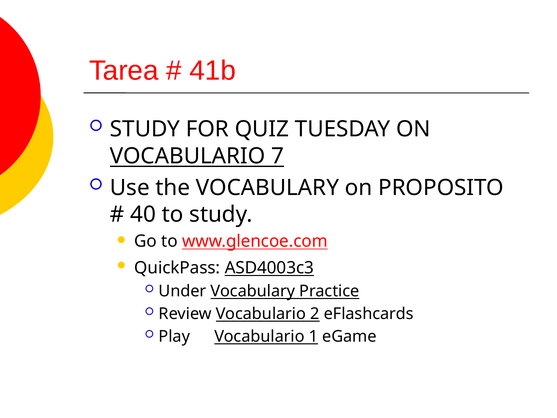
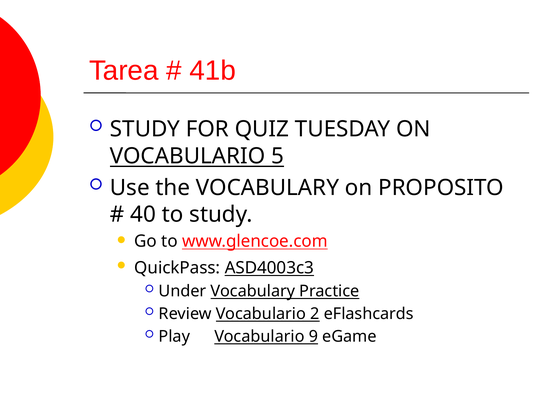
7: 7 -> 5 (278, 156)
1: 1 -> 9 (313, 336)
